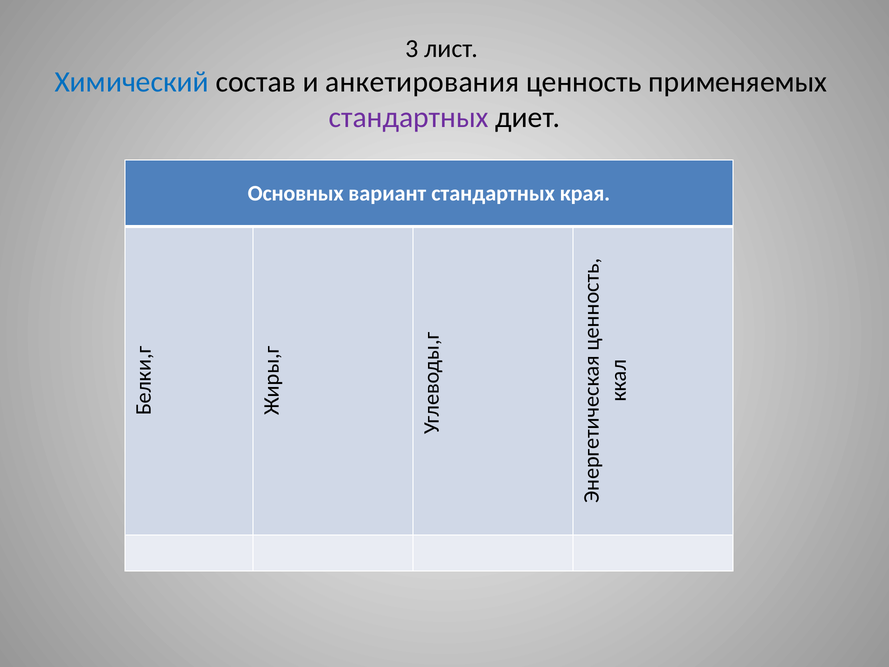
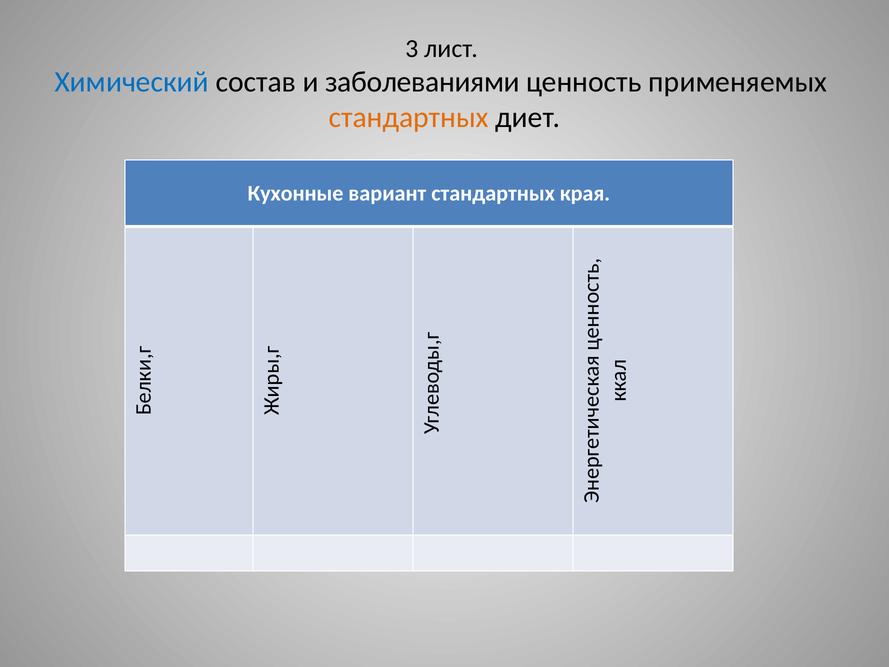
анкетирования: анкетирования -> заболеваниями (423, 82)
стандартных colour: purple -> orange (409, 118)
Основных: Основных -> Кухонные (296, 193)
